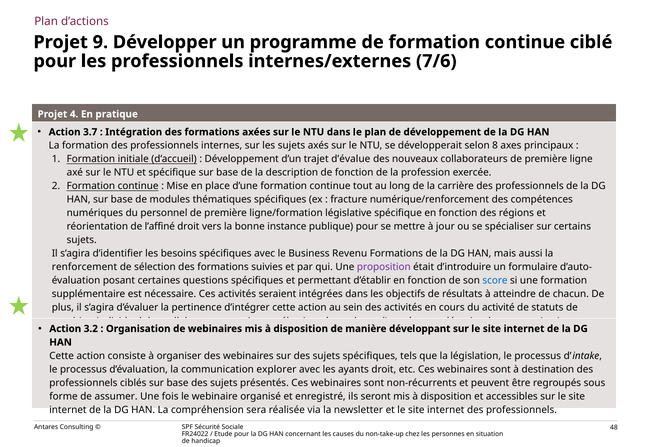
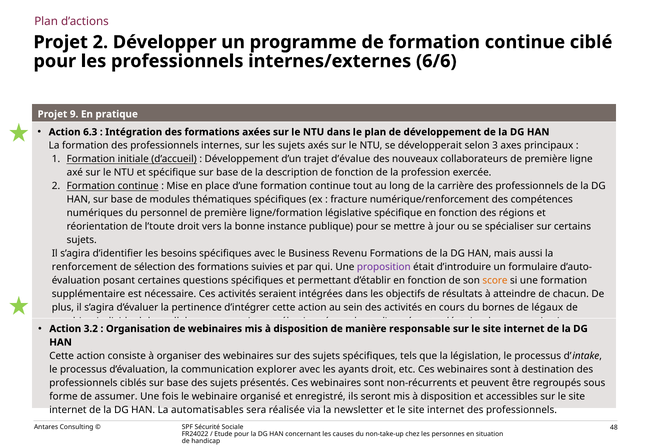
Projet 9: 9 -> 2 (100, 42)
7/6: 7/6 -> 6/6 (436, 61)
4: 4 -> 9 (74, 114)
3.7: 3.7 -> 6.3 (90, 132)
8: 8 -> 3 (495, 146)
l’affiné: l’affiné -> l’toute (160, 227)
score colour: blue -> orange (495, 281)
activité: activité -> bornes (498, 308)
statuts: statuts -> légaux (547, 308)
développant: développant -> responsable (420, 329)
compréhension: compréhension -> automatisables (207, 410)
